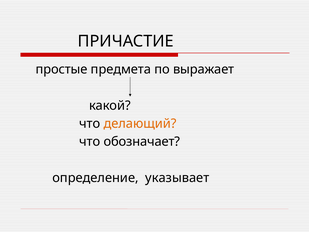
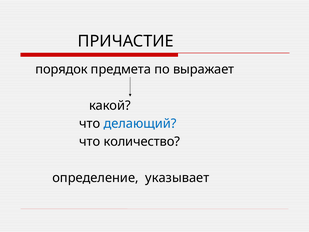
простые: простые -> порядок (62, 69)
делающий colour: orange -> blue (140, 123)
обозначает: обозначает -> количество (142, 142)
